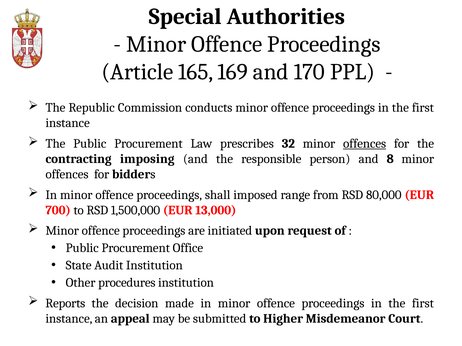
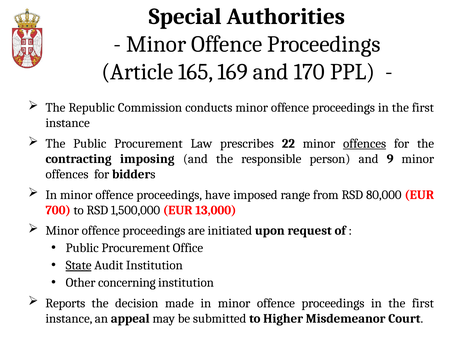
32: 32 -> 22 (288, 144)
8: 8 -> 9 (390, 159)
shall: shall -> have (218, 195)
State underline: none -> present (79, 266)
procedures: procedures -> concerning (127, 283)
